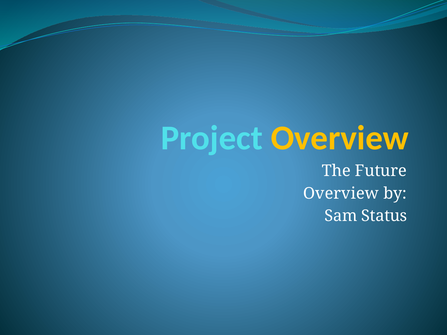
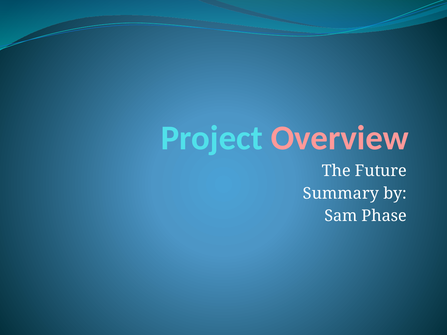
Overview colour: yellow -> pink (340, 138)
Overview: Overview -> Summary (341, 194)
Status: Status -> Phase (384, 216)
